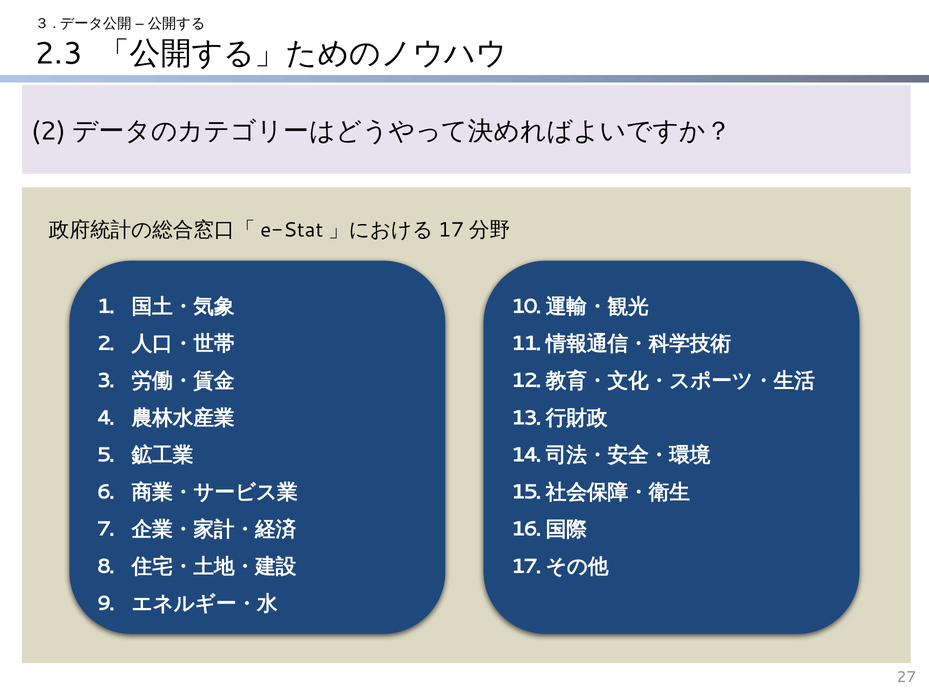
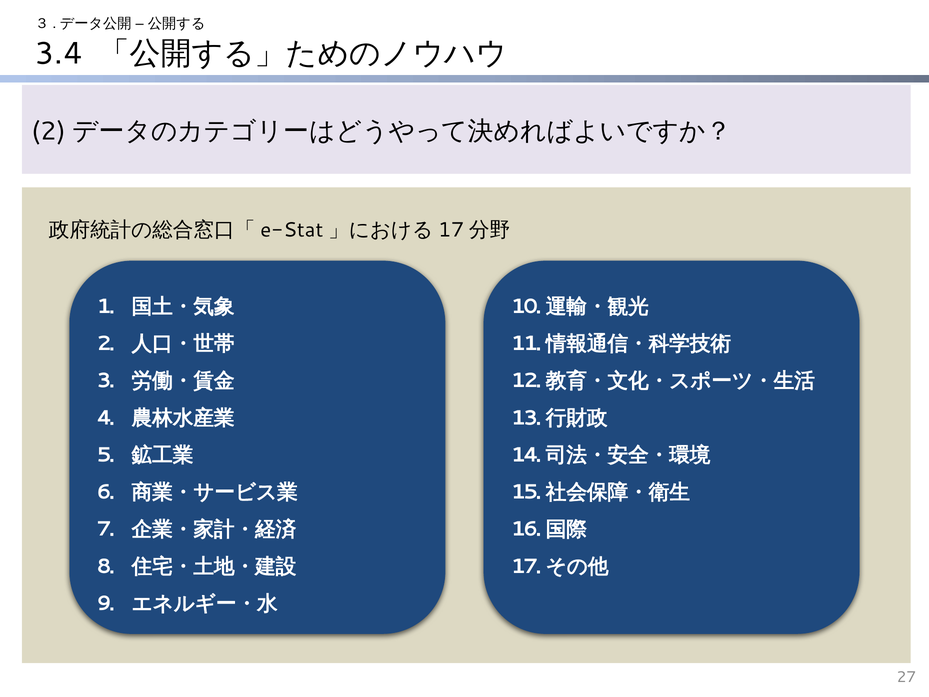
2.3: 2.3 -> 3.4 (59, 53)
